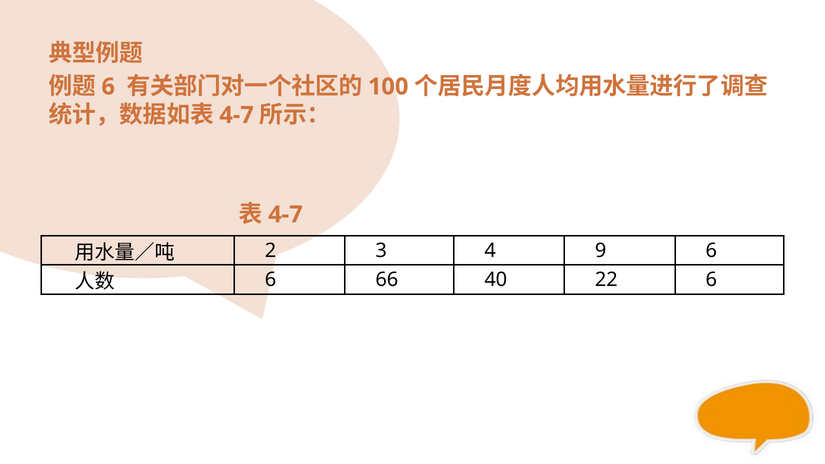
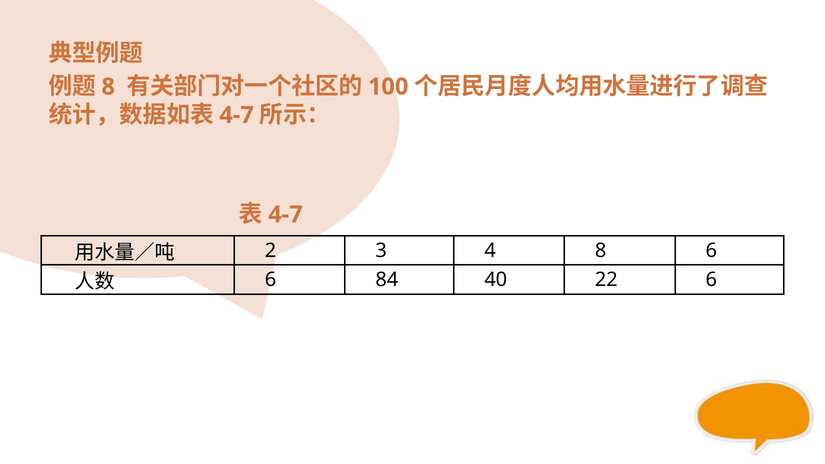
6: 6 -> 8 (108, 87)
4 9: 9 -> 8 (601, 251)
66: 66 -> 84 (387, 280)
